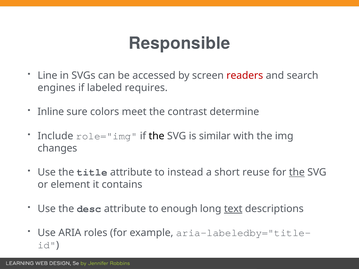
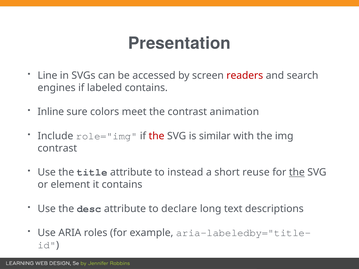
Responsible: Responsible -> Presentation (179, 43)
labeled requires: requires -> contains (146, 88)
determine: determine -> animation (234, 112)
the colour: black -> red (157, 136)
changes: changes -> contrast (57, 148)
enough: enough -> declare (179, 209)
text underline: present -> none (233, 209)
